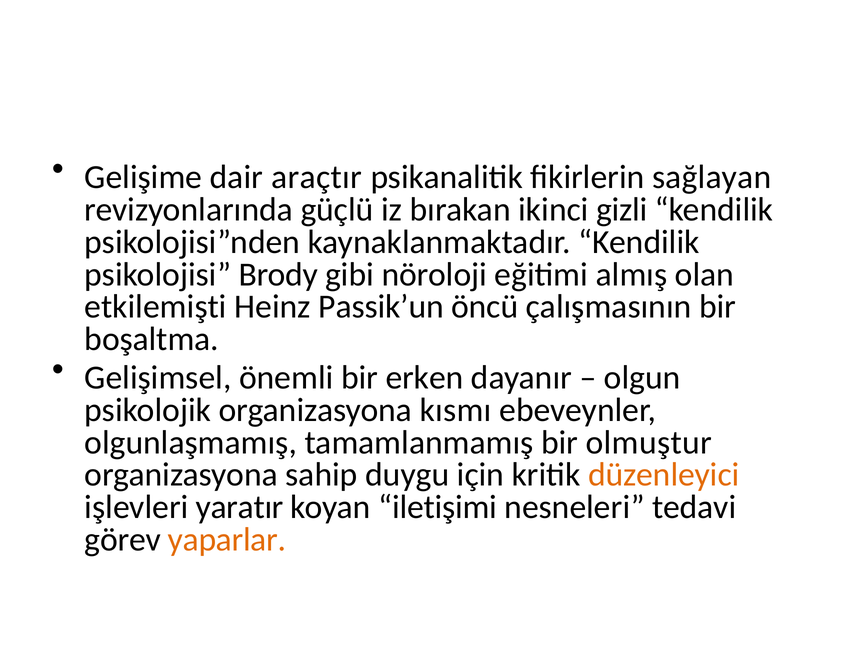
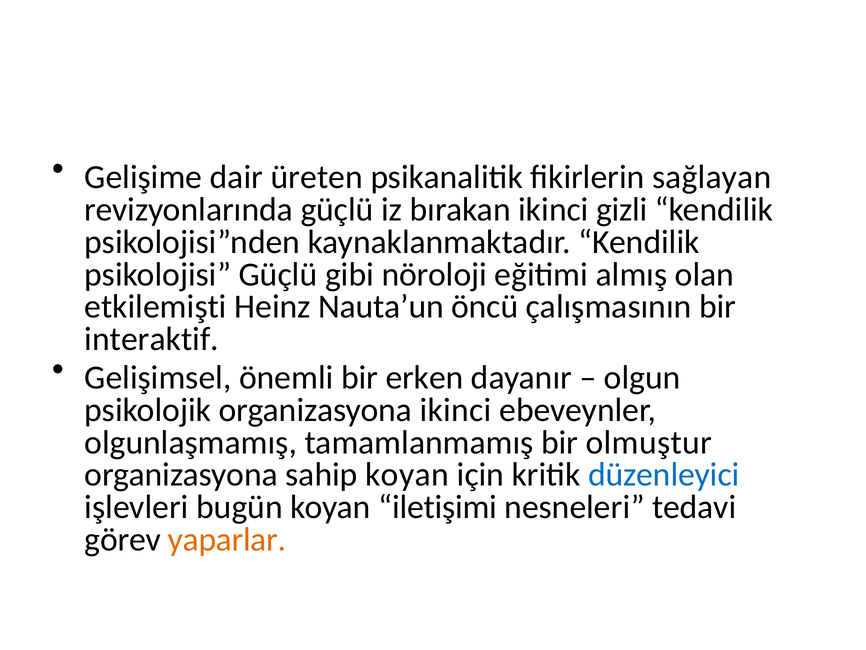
araçtır: araçtır -> üreten (317, 177)
psikolojisi Brody: Brody -> Güçlü (278, 274)
Passik’un: Passik’un -> Nauta’un (381, 307)
boşaltma: boşaltma -> interaktif (152, 339)
organizasyona kısmı: kısmı -> ikinci (456, 410)
sahip duygu: duygu -> koyan (407, 474)
düzenleyici colour: orange -> blue (664, 474)
yaratır: yaratır -> bugün (239, 507)
